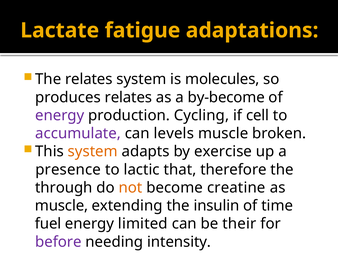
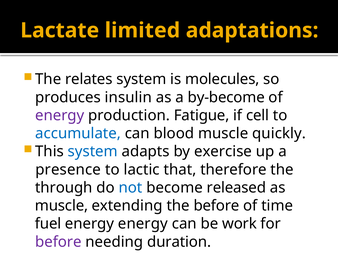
fatigue: fatigue -> limited (142, 30)
produces relates: relates -> insulin (128, 97)
Cycling: Cycling -> Fatigue (202, 115)
accumulate colour: purple -> blue (78, 133)
levels: levels -> blood (174, 133)
broken: broken -> quickly (279, 133)
system colour: orange -> blue (93, 151)
not colour: orange -> blue (130, 187)
creatine: creatine -> released (236, 187)
the insulin: insulin -> before (216, 205)
energy limited: limited -> energy (143, 223)
their: their -> work (239, 223)
intensity: intensity -> duration (179, 241)
